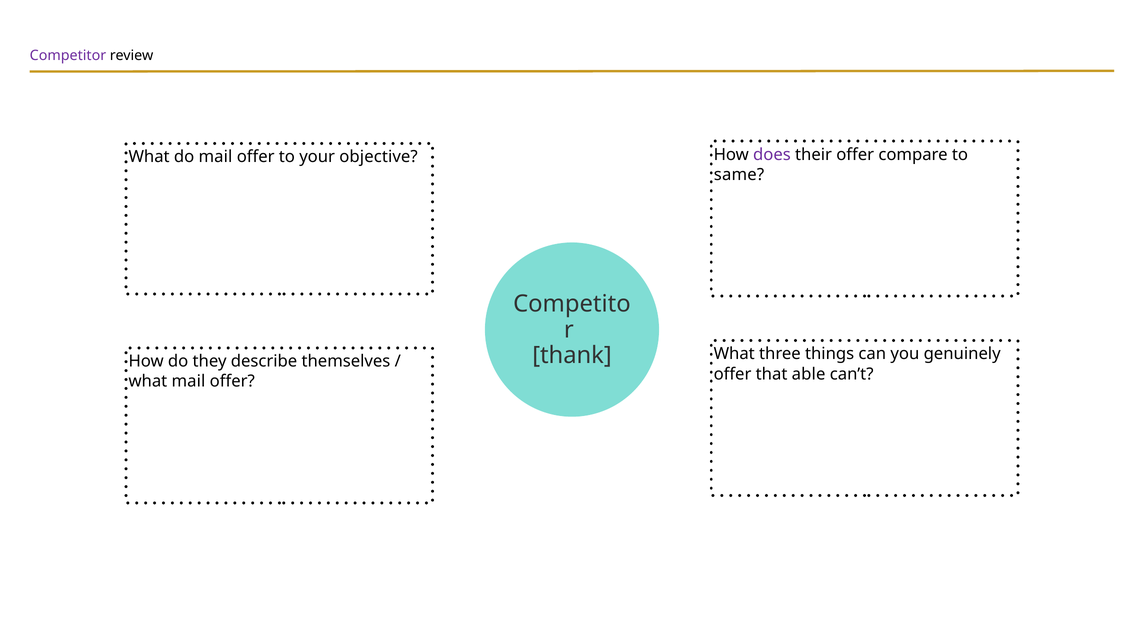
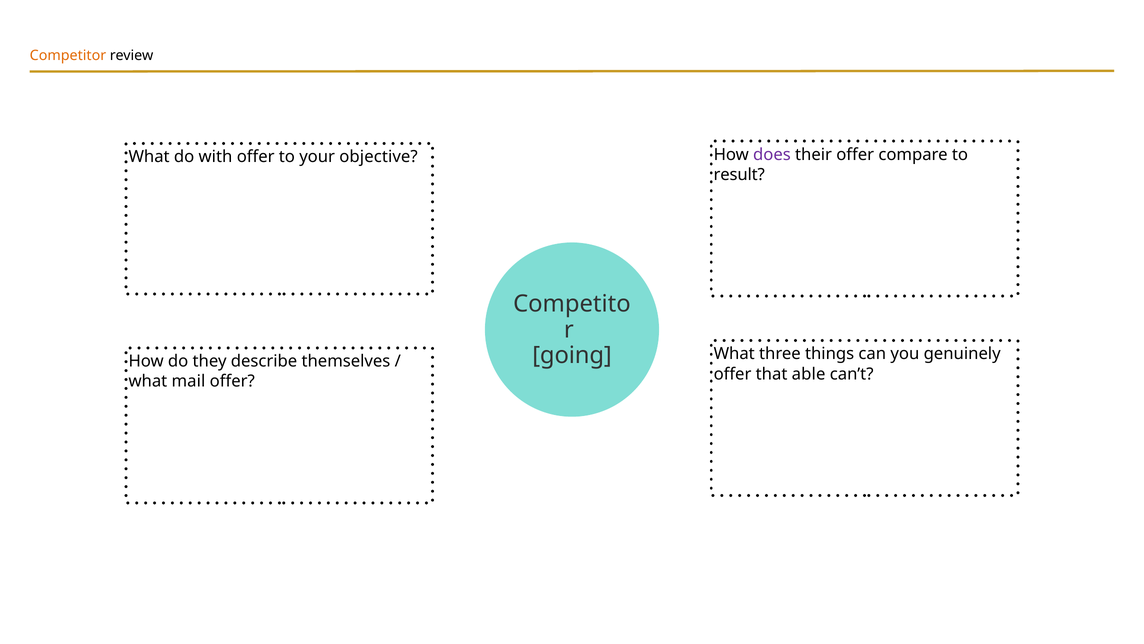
Competitor colour: purple -> orange (68, 56)
do mail: mail -> with (215, 157)
same: same -> result (739, 175)
thank: thank -> going (572, 355)
